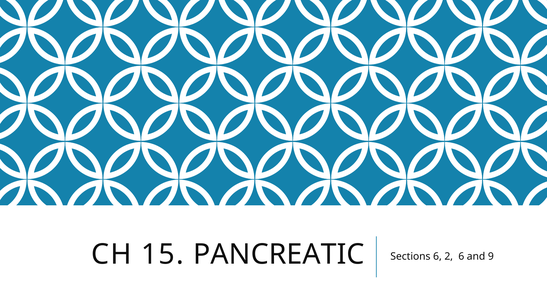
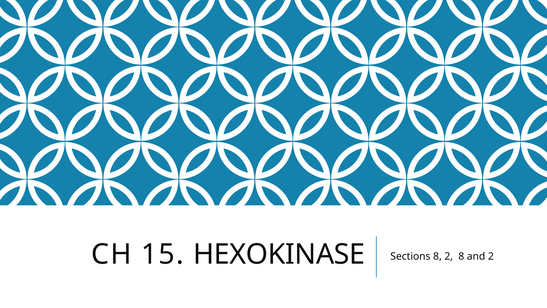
PANCREATIC: PANCREATIC -> HEXOKINASE (279, 254)
Sections 6: 6 -> 8 (437, 256)
2 6: 6 -> 8 (461, 256)
and 9: 9 -> 2 (491, 256)
